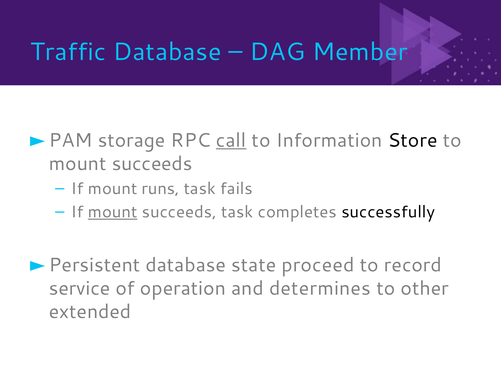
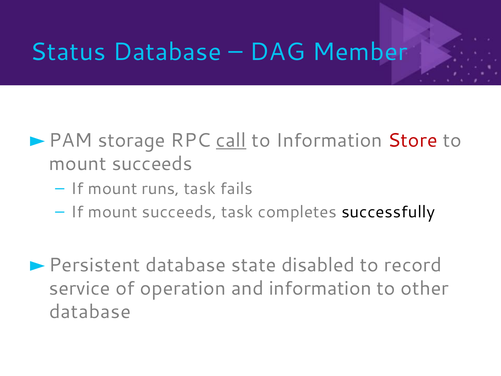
Traffic: Traffic -> Status (68, 52)
Store colour: black -> red (413, 140)
mount underline: present -> none (113, 212)
proceed: proceed -> disabled (318, 265)
and determines: determines -> information (320, 288)
extended: extended -> database (90, 312)
